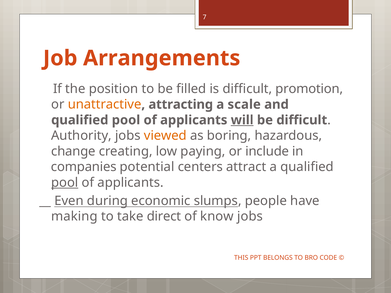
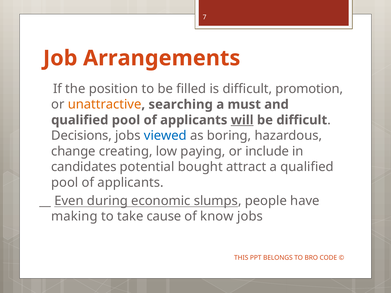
attracting: attracting -> searching (181, 105)
scale: scale -> must (244, 105)
Authority: Authority -> Decisions (81, 136)
viewed colour: orange -> blue (165, 136)
companies: companies -> candidates (84, 167)
centers: centers -> bought (200, 167)
pool underline: present -> none (65, 183)
direct: direct -> cause (164, 217)
